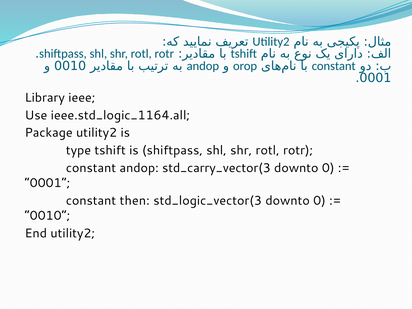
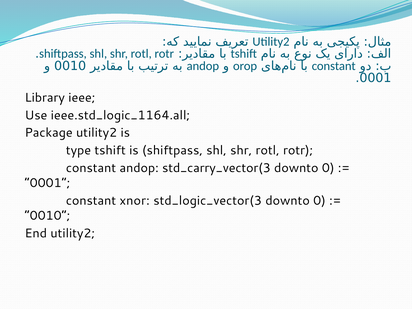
then: then -> xnor (135, 201)
